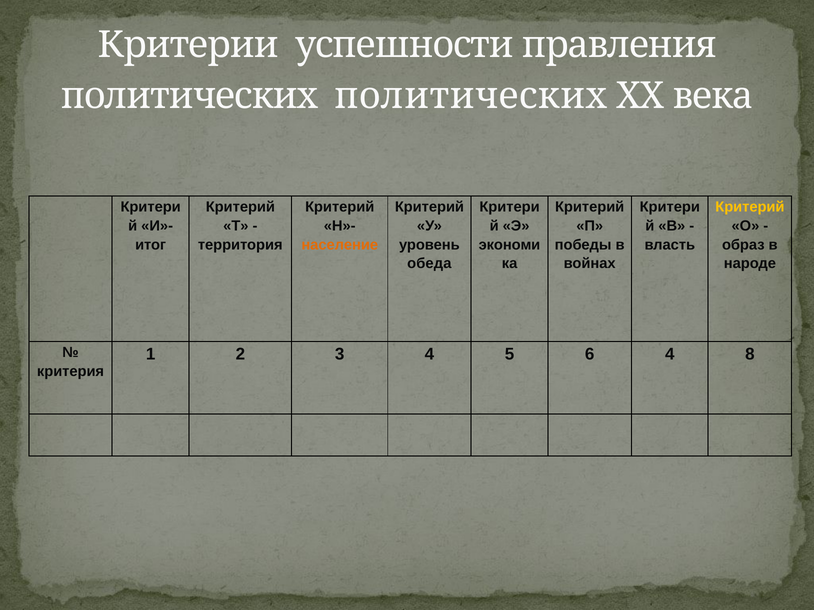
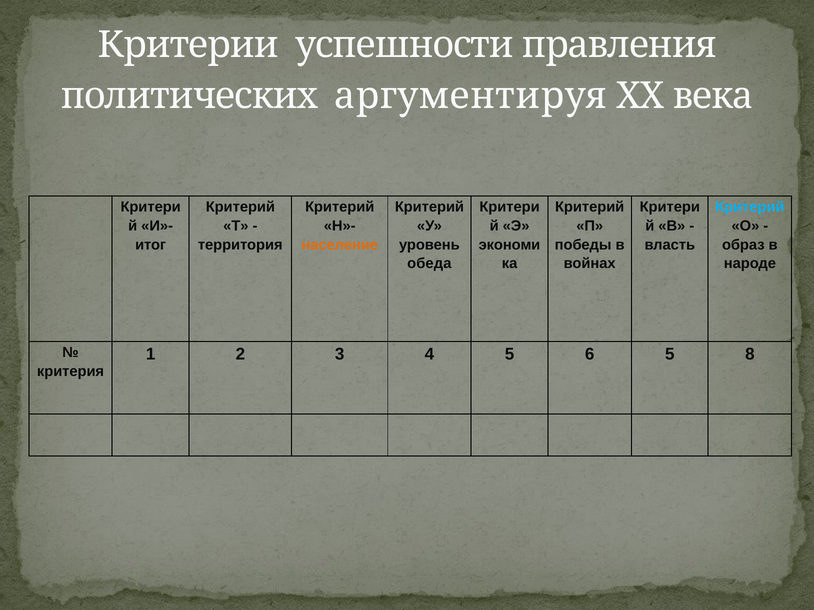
политических политических: политических -> аргументируя (471, 96)
Критерий colour: yellow -> light blue (750, 207)
6 4: 4 -> 5 (670, 354)
